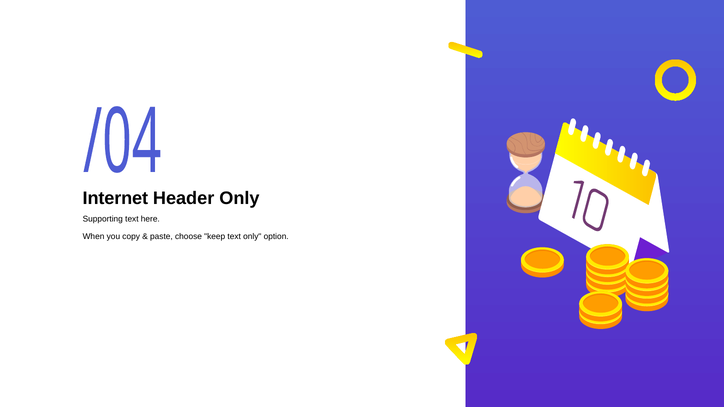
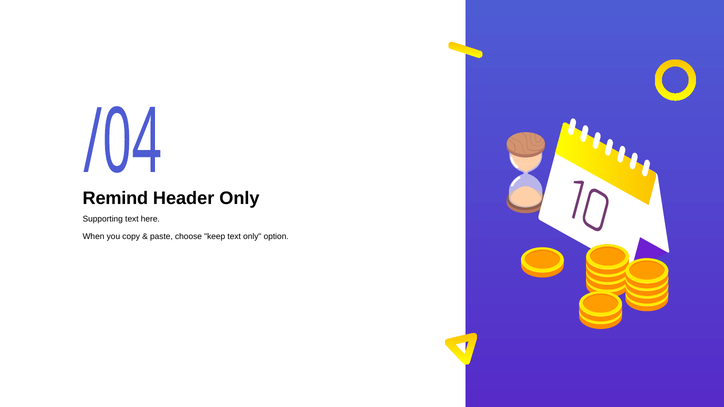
Internet: Internet -> Remind (115, 198)
